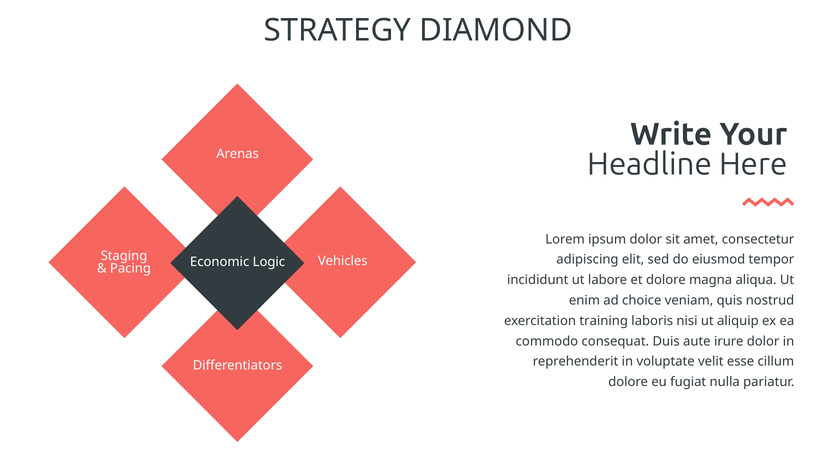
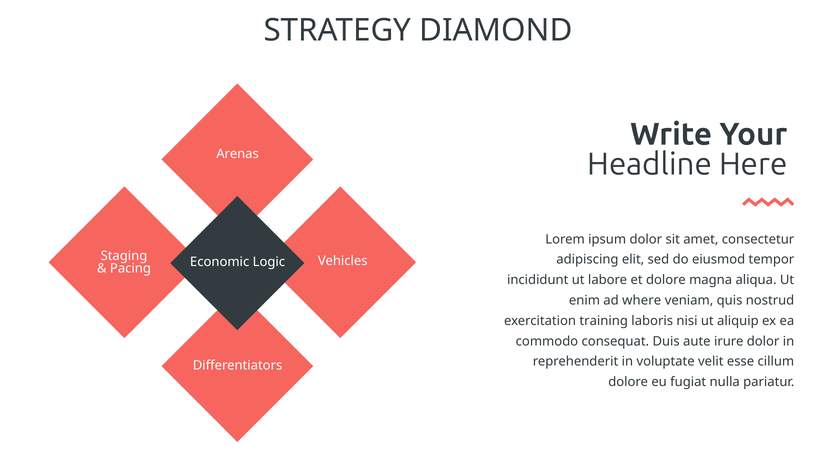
choice: choice -> where (642, 300)
